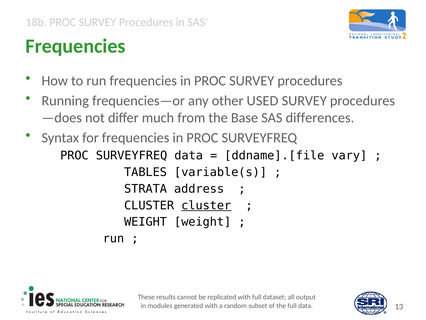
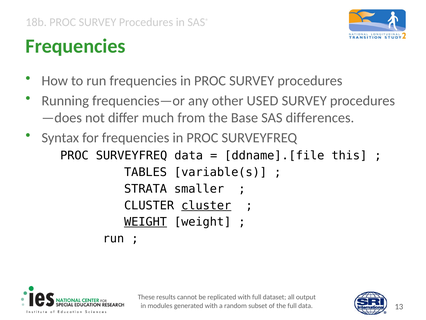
vary: vary -> this (349, 155)
address: address -> smaller (199, 189)
WEIGHT underline: none -> present (146, 222)
